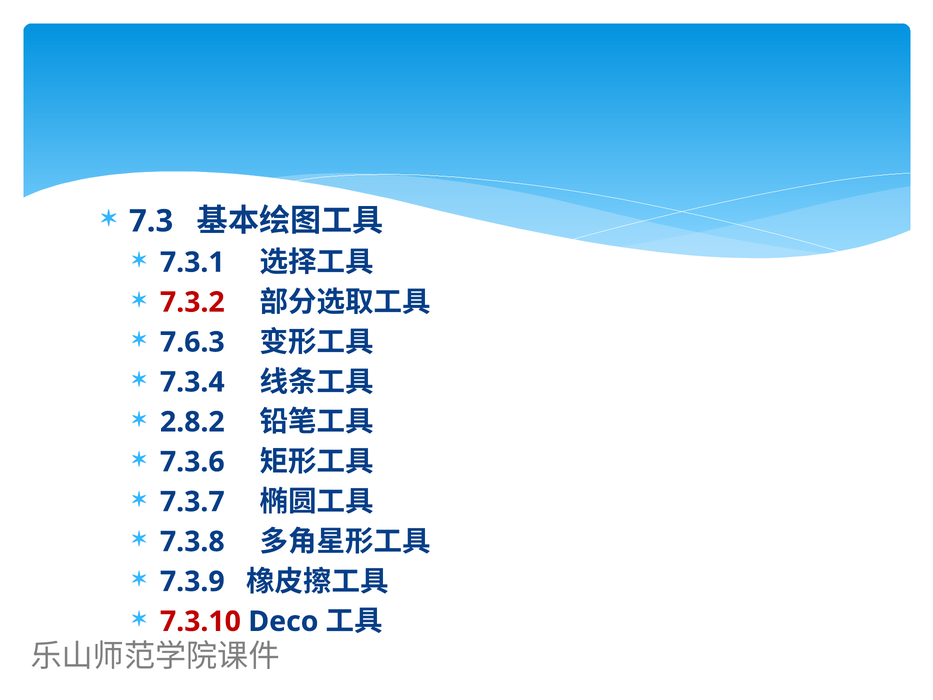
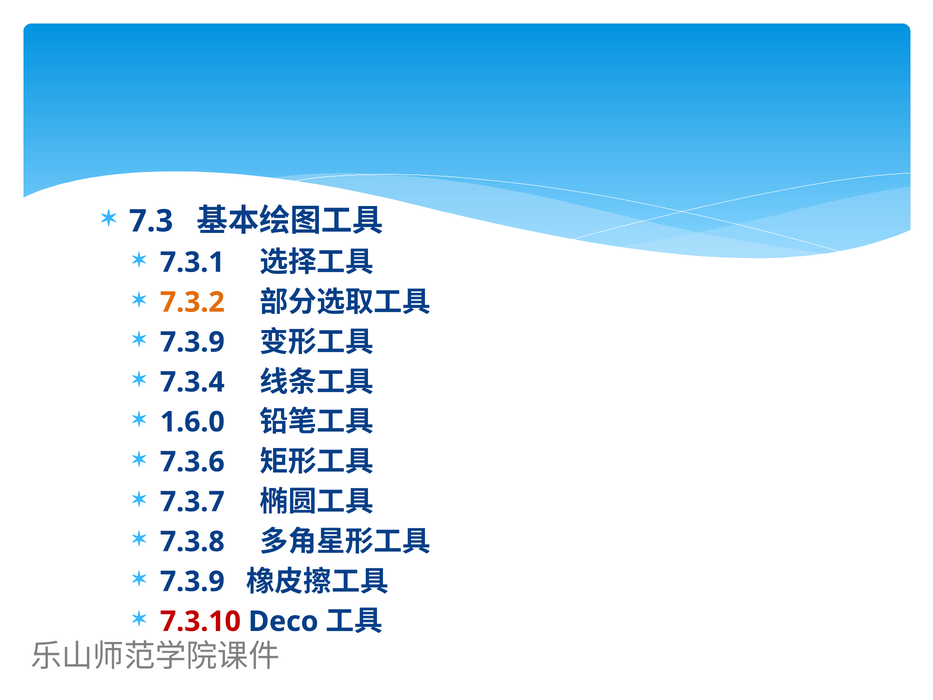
7.3.2 colour: red -> orange (192, 302)
7.6.3: 7.6.3 -> 7.3.9 (192, 342)
2.8.2: 2.8.2 -> 1.6.0 (192, 422)
